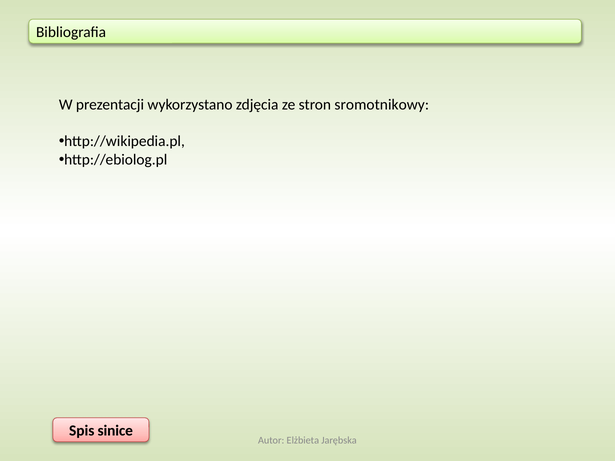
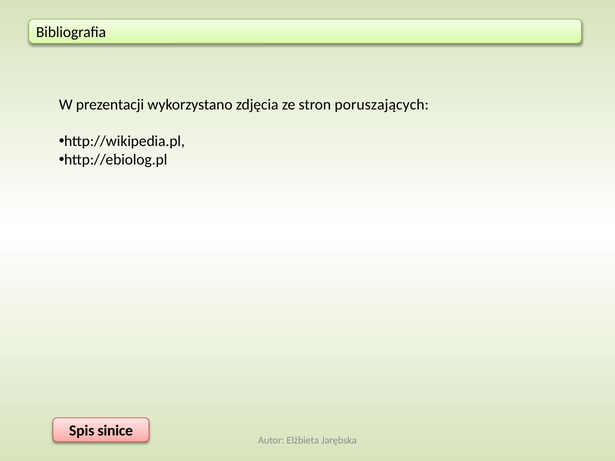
sromotnikowy: sromotnikowy -> poruszających (382, 105)
